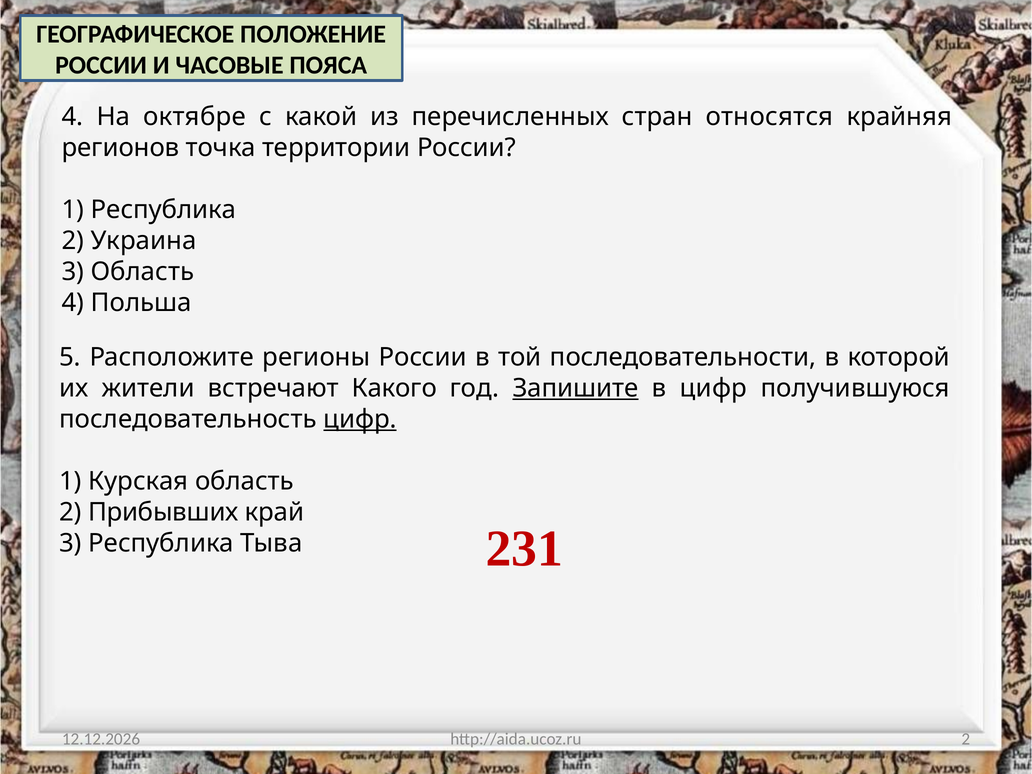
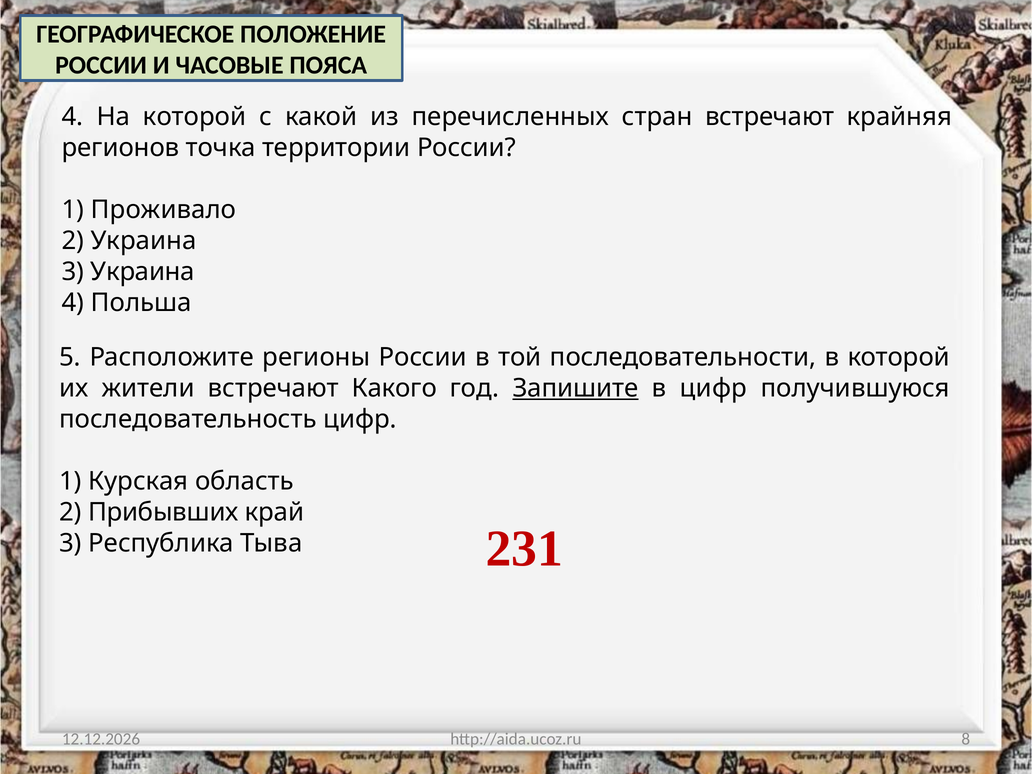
На октябре: октябре -> которой (195, 117)
стран относятся: относятся -> встречают (770, 117)
1 Республика: Республика -> Проживало (163, 210)
3 Область: Область -> Украина (143, 272)
цифр underline: present -> none (360, 419)
http://aida.ucoz.ru 2: 2 -> 8 (966, 739)
